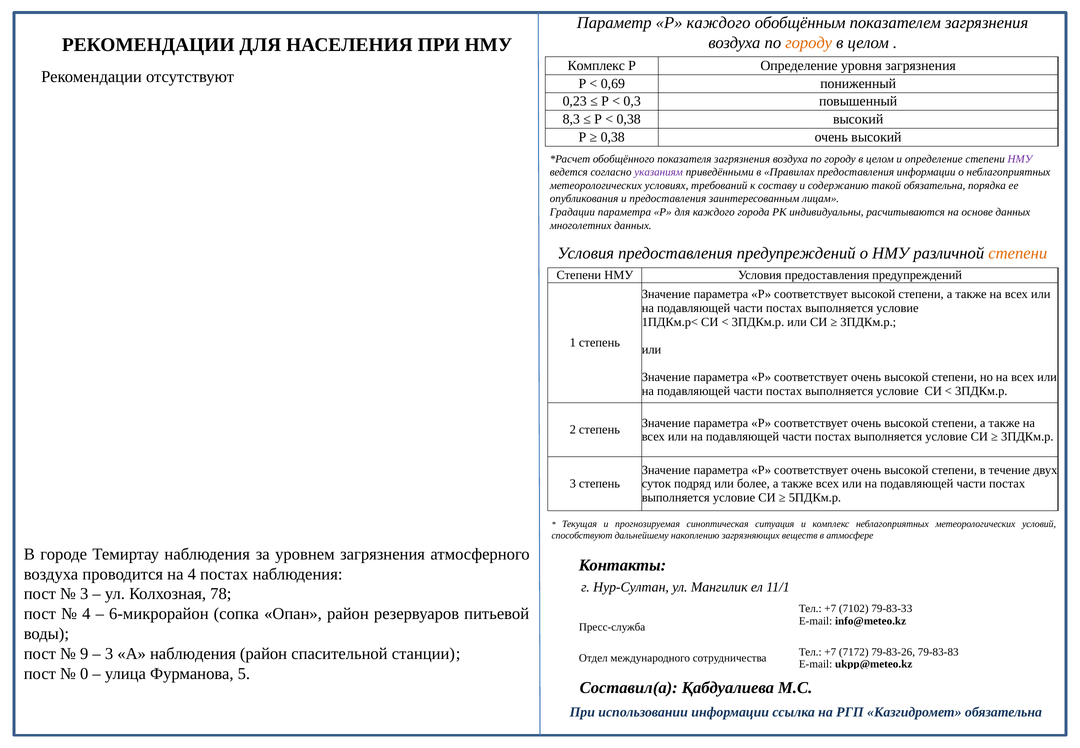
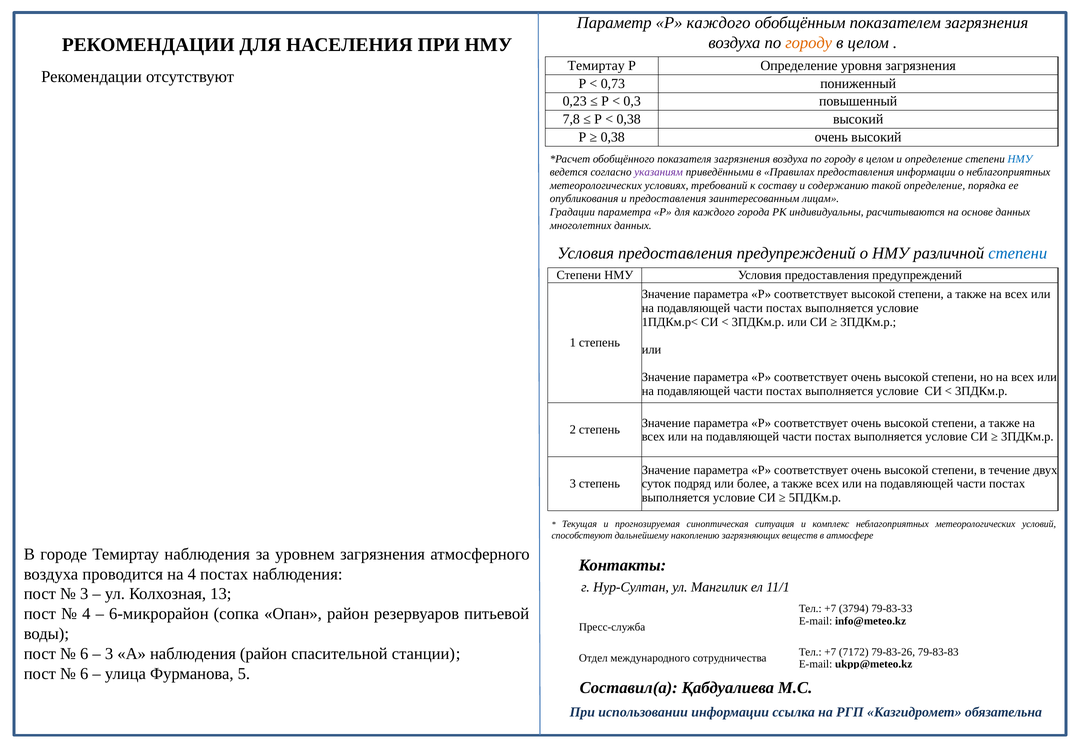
Комплекс: Комплекс -> Темиртау (596, 66)
0,69: 0,69 -> 0,73 (613, 84)
8,3: 8,3 -> 7,8 (571, 119)
НМУ colour: purple -> blue (1020, 159)
такой обязательна: обязательна -> определение (934, 185)
степени colour: orange -> blue (1018, 253)
78: 78 -> 13 (221, 594)
7102: 7102 -> 3794 (854, 609)
9: 9 -> 6 (84, 654)
0: 0 -> 6 (84, 674)
